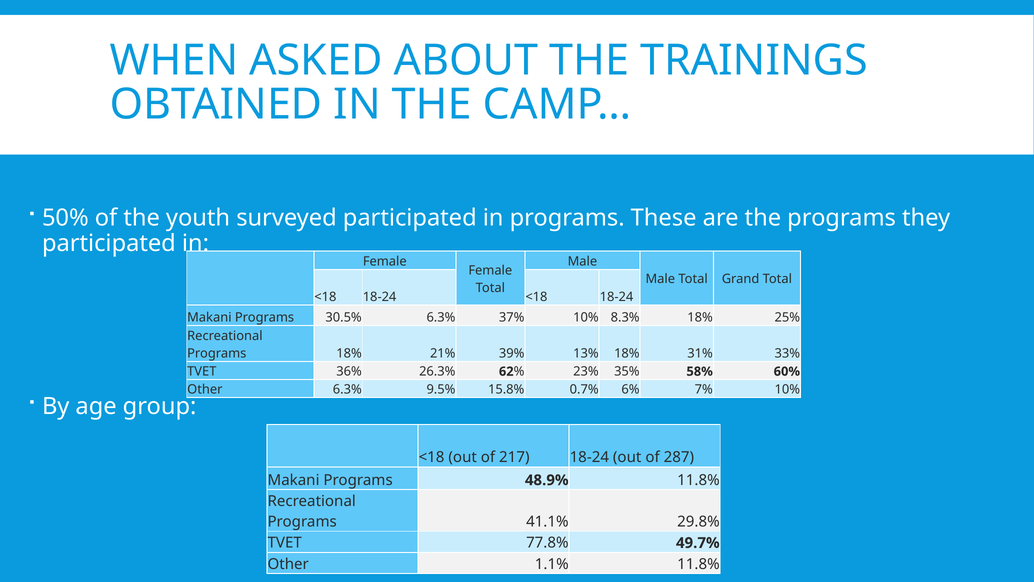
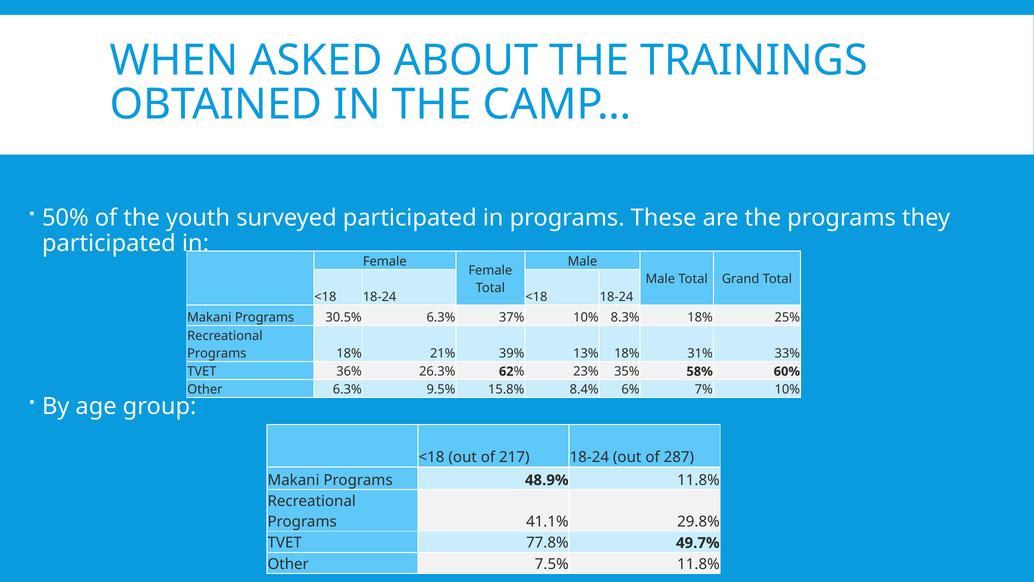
0.7%: 0.7% -> 8.4% (584, 389)
1.1%: 1.1% -> 7.5% (552, 564)
